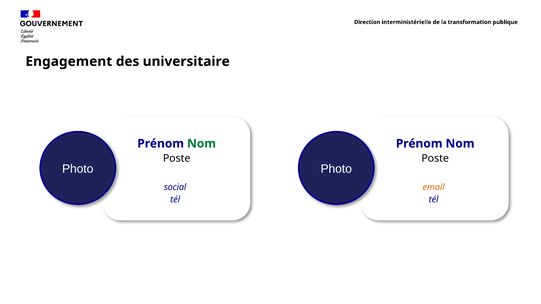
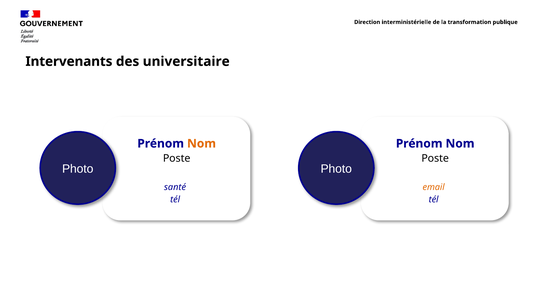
Engagement: Engagement -> Intervenants (69, 62)
Nom colour: green -> orange (202, 144)
social: social -> santé (175, 187)
